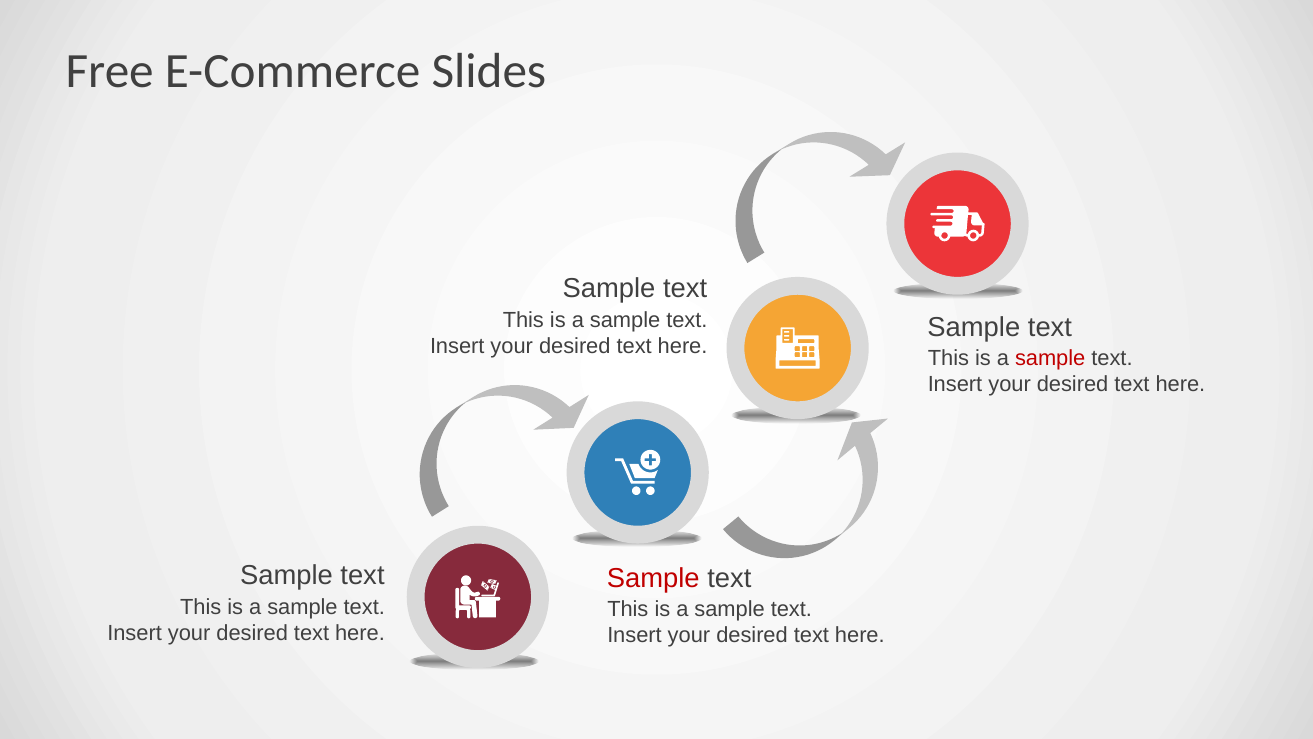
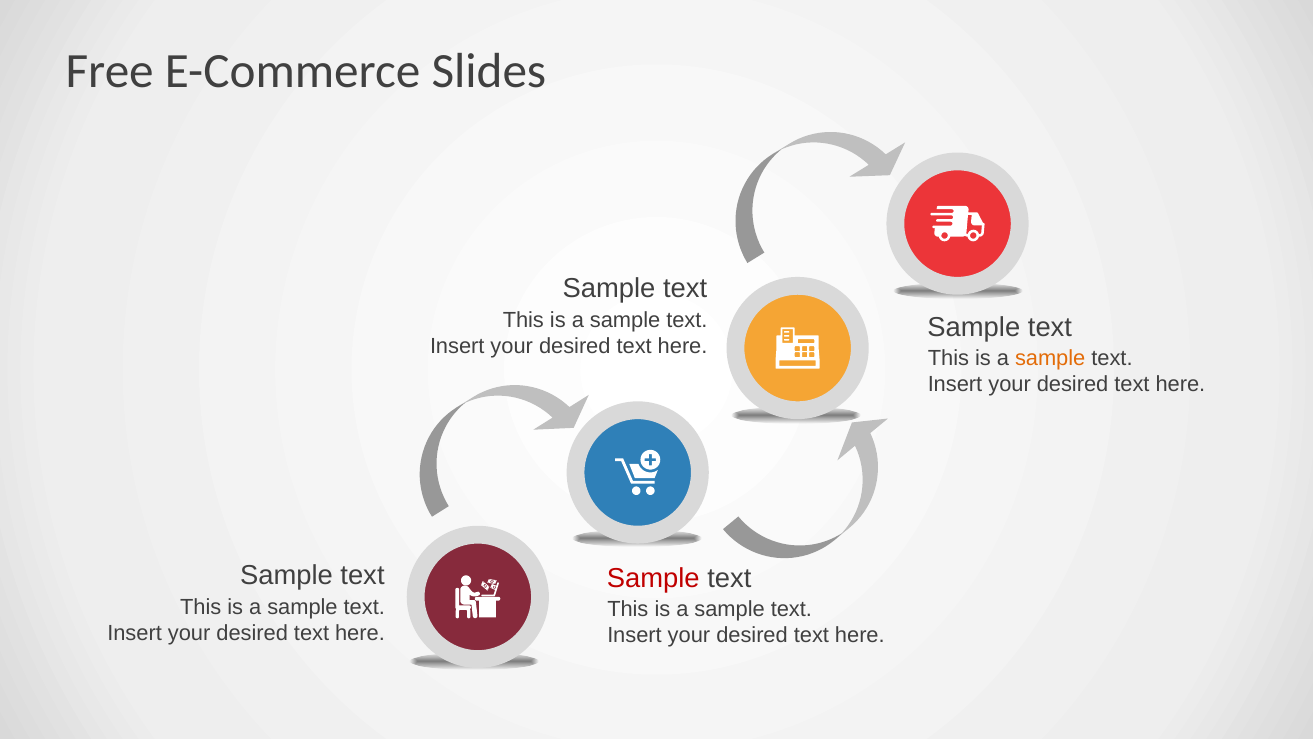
sample colour: red -> orange (1050, 358)
